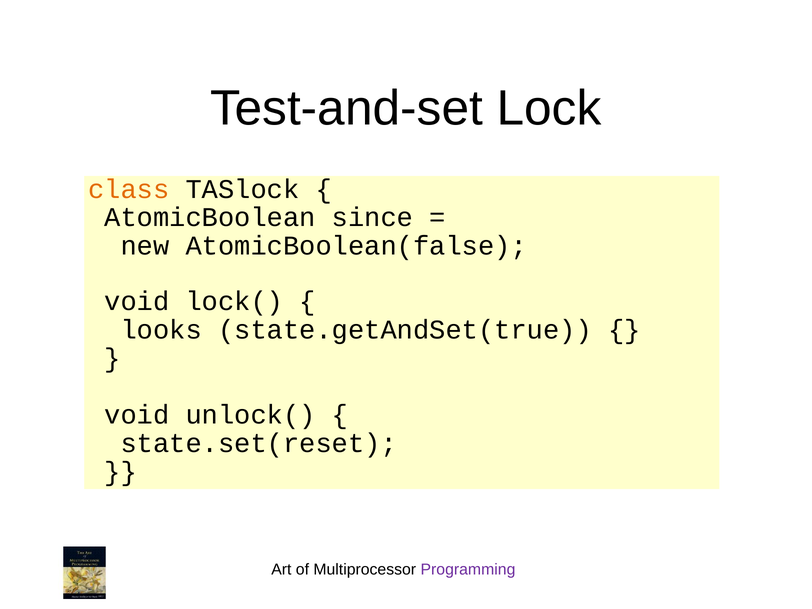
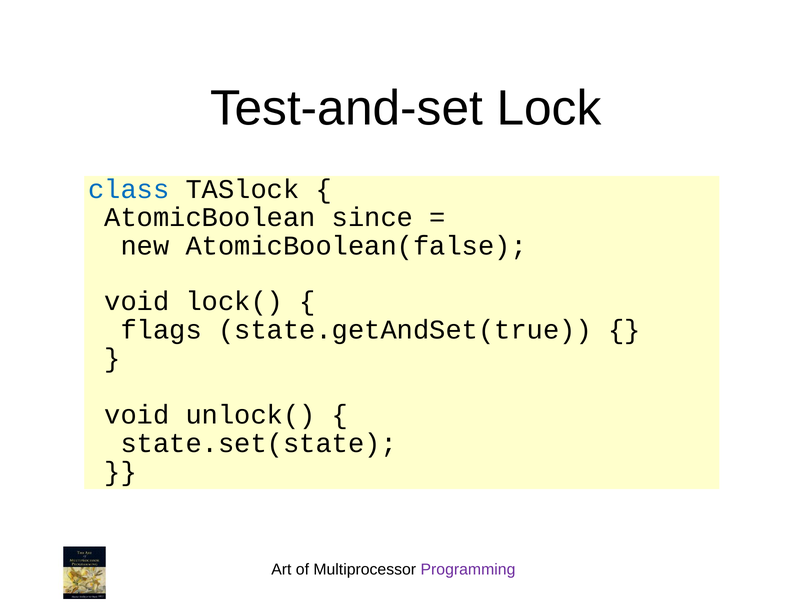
class colour: orange -> blue (129, 189)
looks: looks -> flags (161, 330)
state.set(reset: state.set(reset -> state.set(state (259, 443)
